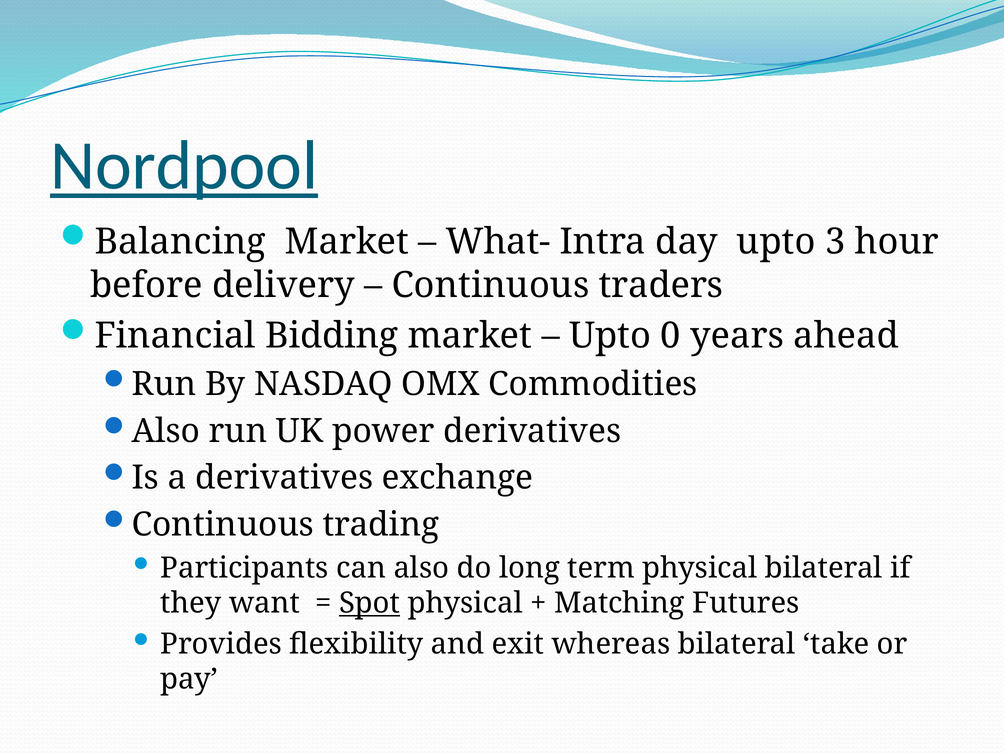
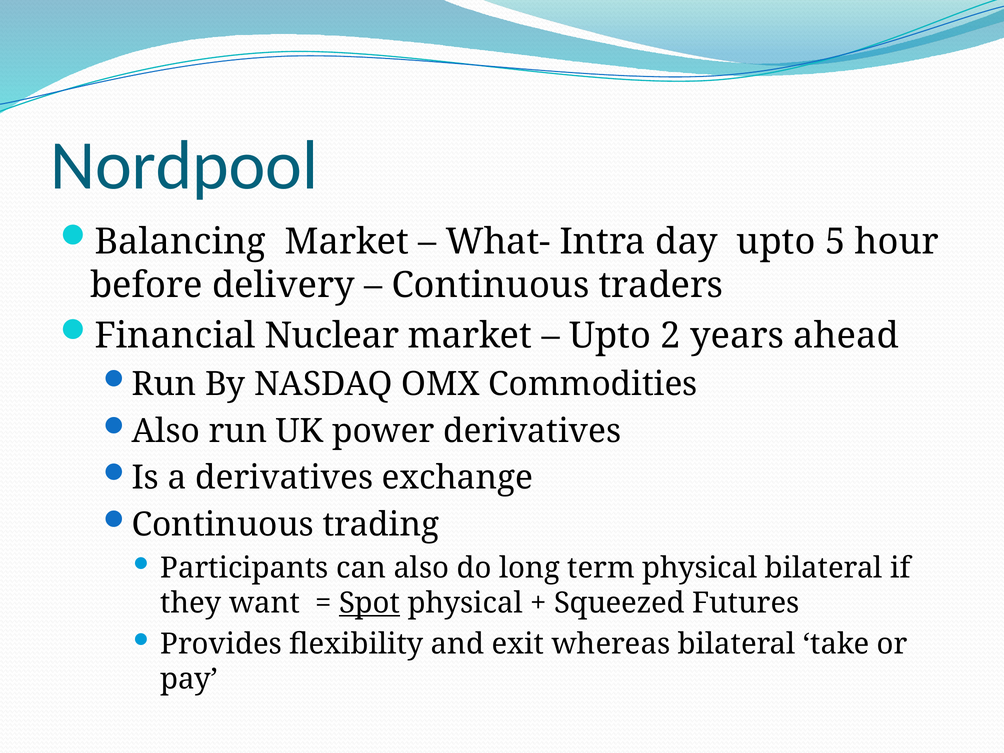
Nordpool underline: present -> none (184, 166)
3: 3 -> 5 (835, 242)
Bidding: Bidding -> Nuclear (332, 336)
0: 0 -> 2 (671, 336)
Matching: Matching -> Squeezed (620, 603)
